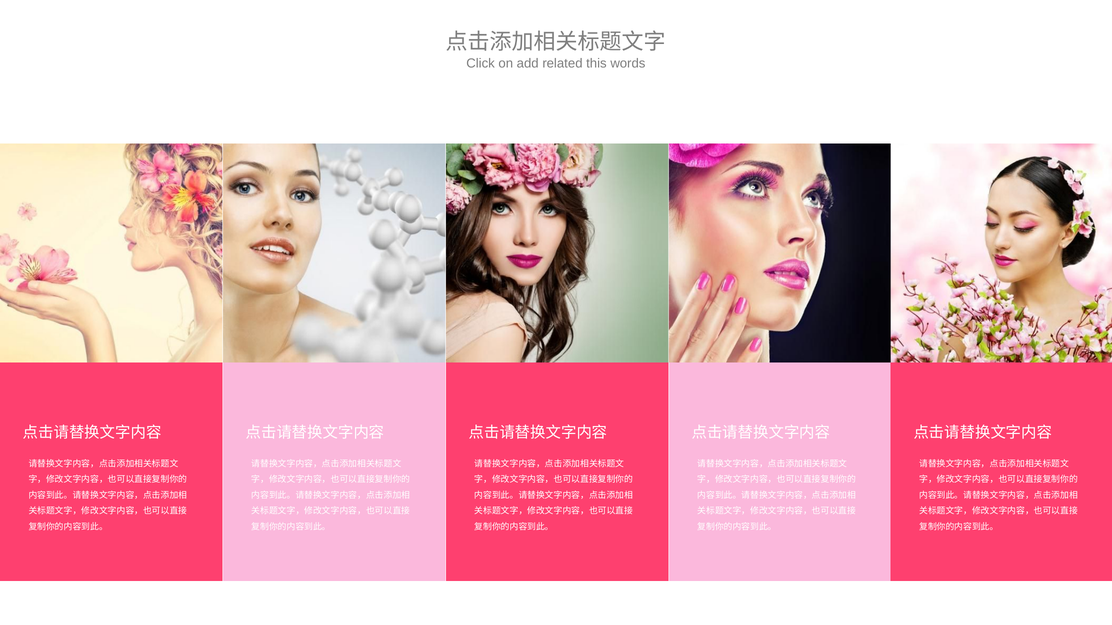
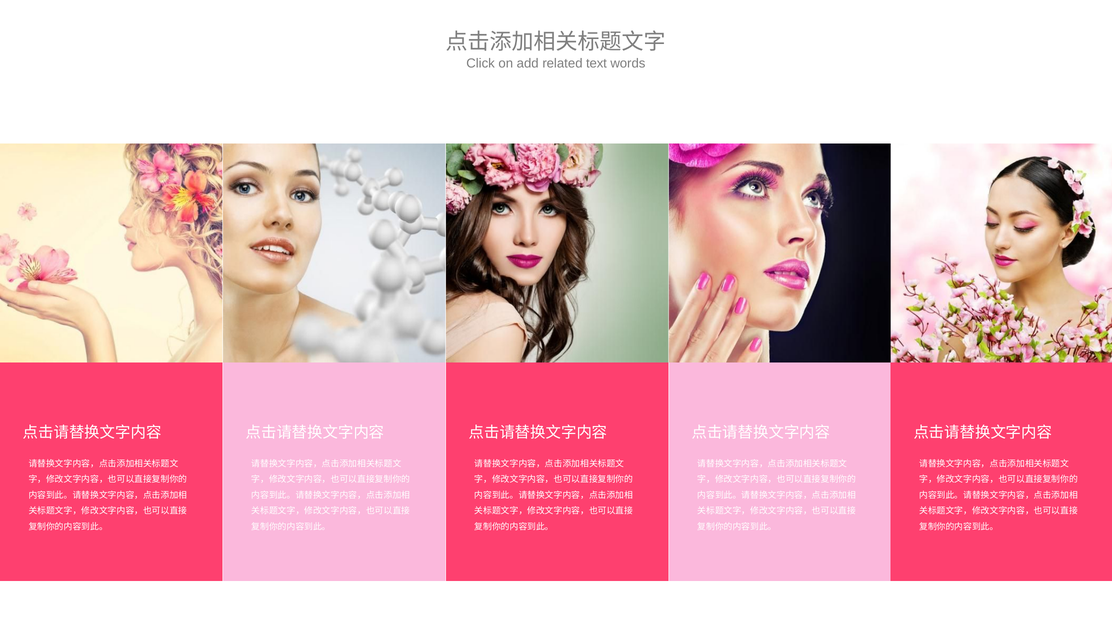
this: this -> text (596, 63)
